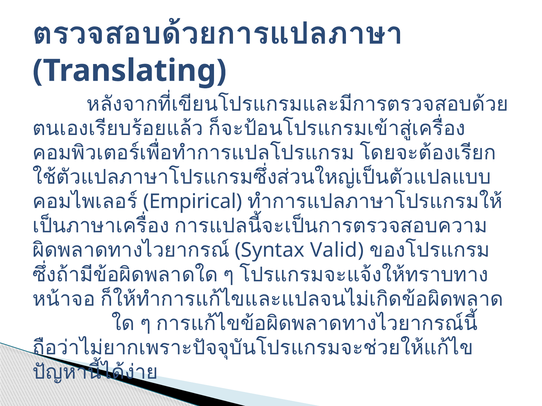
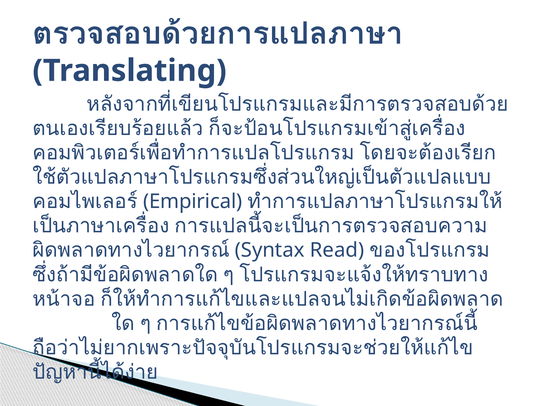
Valid: Valid -> Read (337, 251)
